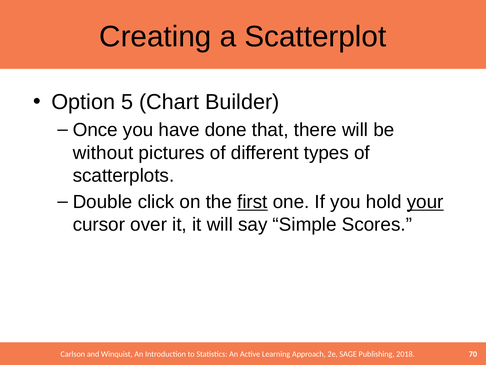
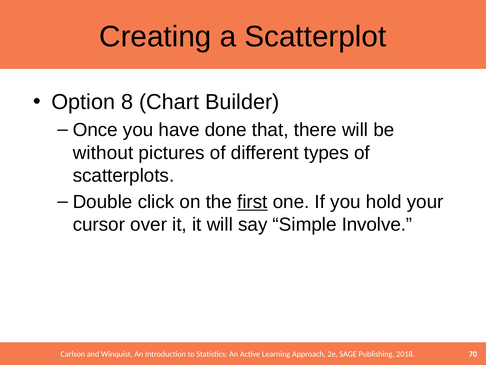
5: 5 -> 8 (127, 102)
your underline: present -> none (425, 202)
Scores: Scores -> Involve (377, 224)
